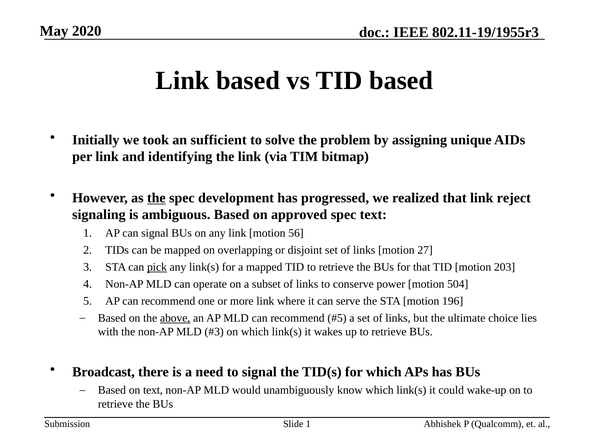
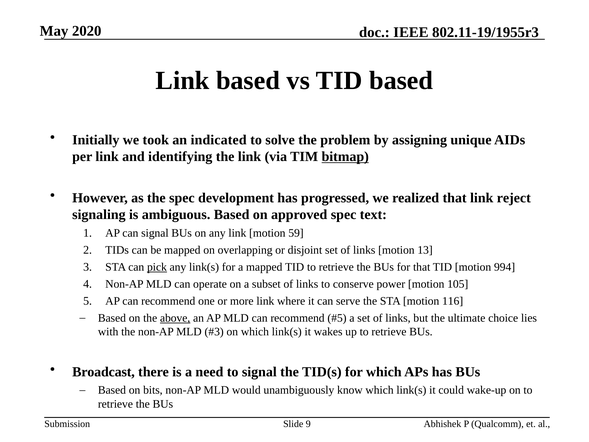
sufficient: sufficient -> indicated (219, 140)
bitmap underline: none -> present (345, 157)
the underline: present -> none (156, 198)
56: 56 -> 59 (296, 233)
27: 27 -> 13 (425, 250)
203: 203 -> 994 (505, 267)
504: 504 -> 105 (458, 284)
196: 196 -> 116 (453, 301)
on text: text -> bits (153, 390)
Slide 1: 1 -> 9 (308, 424)
